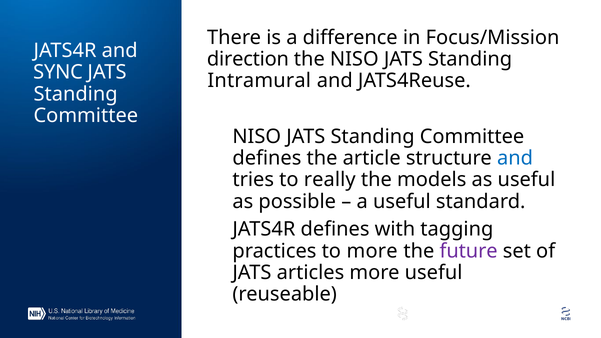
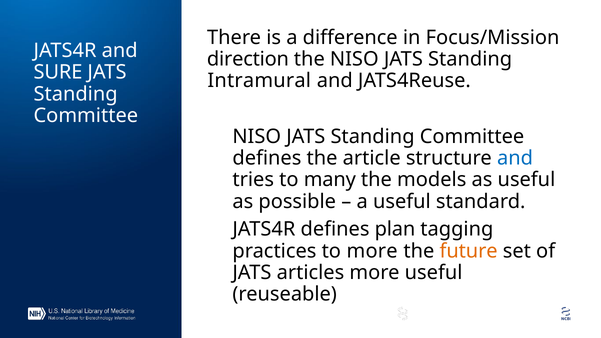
SYNC: SYNC -> SURE (58, 72)
really: really -> many (330, 180)
with: with -> plan (395, 229)
future colour: purple -> orange (469, 251)
